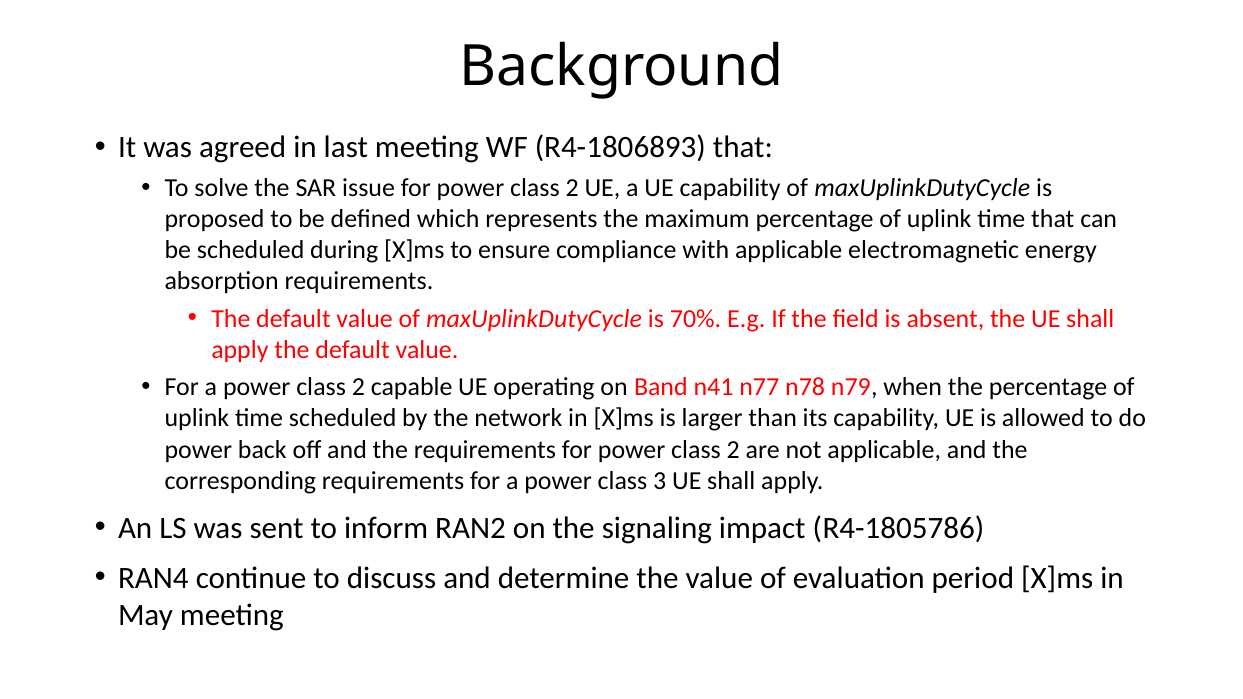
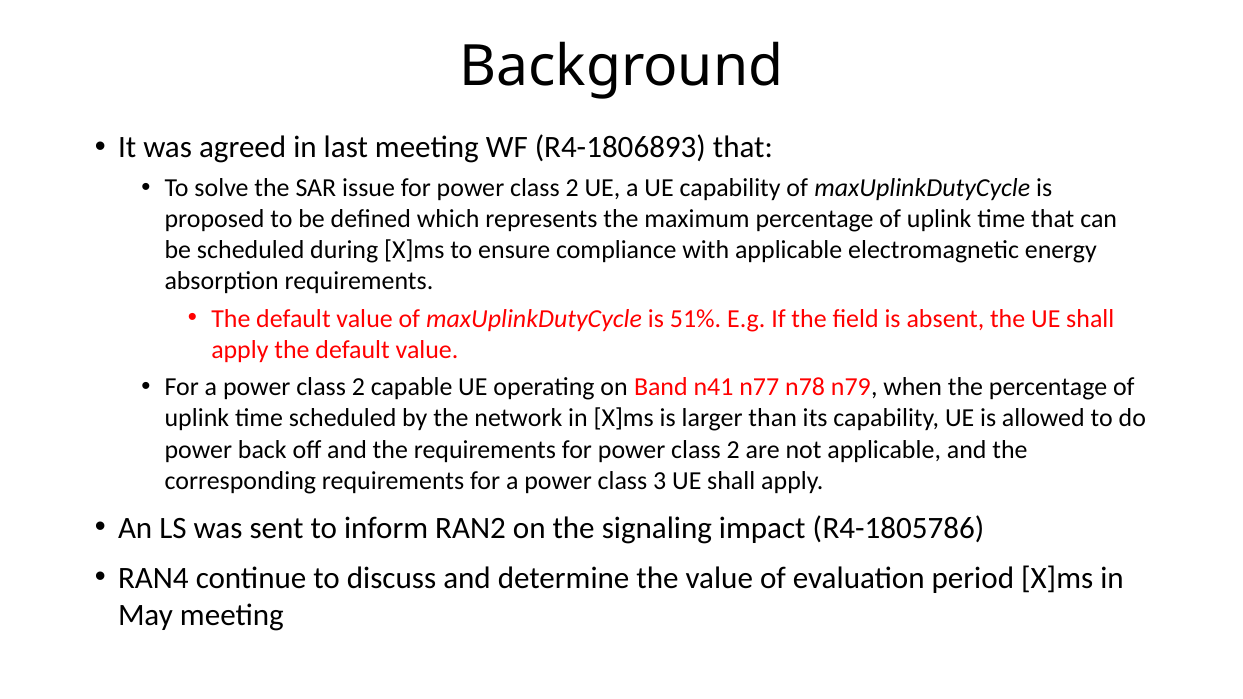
70%: 70% -> 51% (696, 319)
